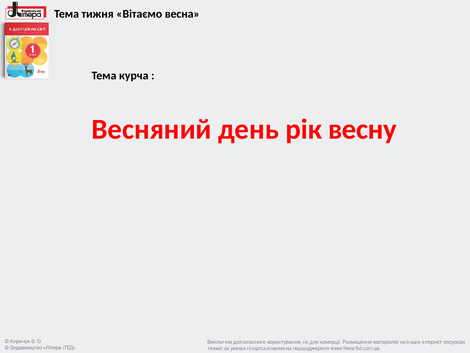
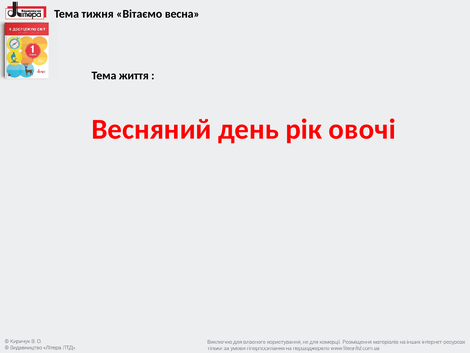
курча: курча -> життя (134, 75)
весну: весну -> овочі (362, 129)
